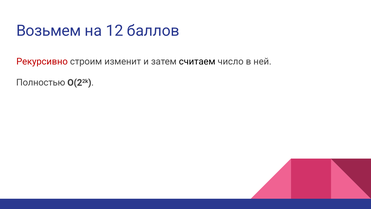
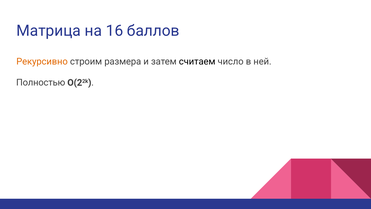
Возьмем: Возьмем -> Матрица (49, 31)
12: 12 -> 16 (115, 31)
Рекурсивно colour: red -> orange (42, 61)
изменит: изменит -> размера (123, 61)
